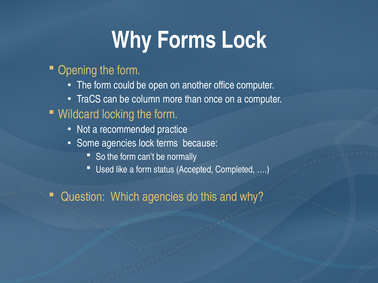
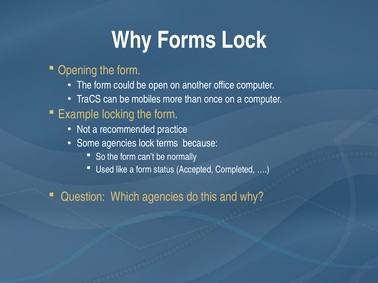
column: column -> mobiles (146, 99)
Wildcard: Wildcard -> Example (79, 114)
